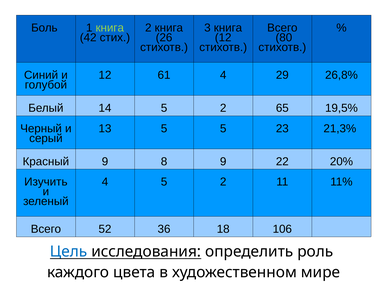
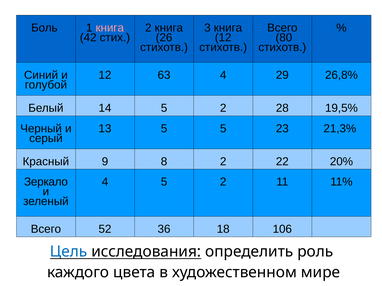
книга colour: light green -> pink (110, 28)
61: 61 -> 63 (164, 75)
65: 65 -> 28 (282, 108)
8 9: 9 -> 2 (223, 162)
Изучить: Изучить -> Зеркало (46, 182)
